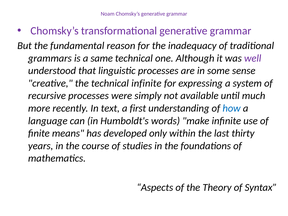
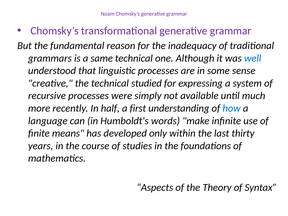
well colour: purple -> blue (253, 58)
technical infinite: infinite -> studied (146, 83)
text: text -> half (110, 108)
